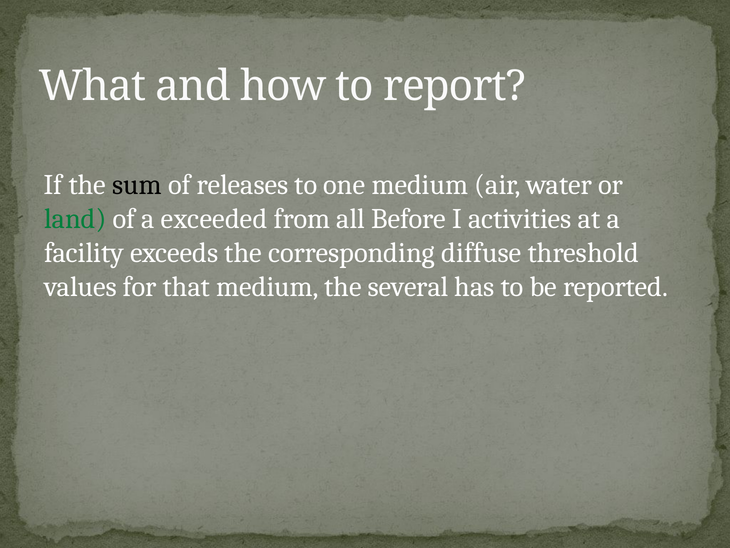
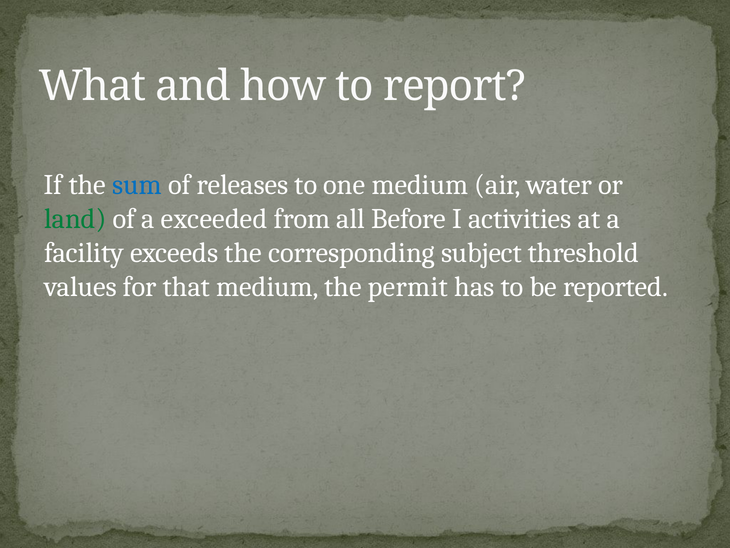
sum colour: black -> blue (137, 185)
diffuse: diffuse -> subject (481, 253)
several: several -> permit (408, 287)
